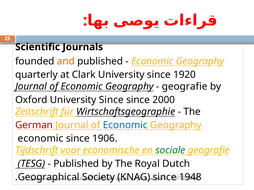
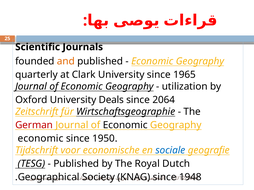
1920: 1920 -> 1965 (185, 75)
geografie: geografie -> utilization (185, 87)
Oxford University Since: Since -> Deals (111, 100)
2000: 2000 -> 2064 (164, 100)
Economic colour: blue -> black (125, 125)
1906: 1906 -> 1950 (105, 139)
sociale colour: green -> blue (170, 151)
